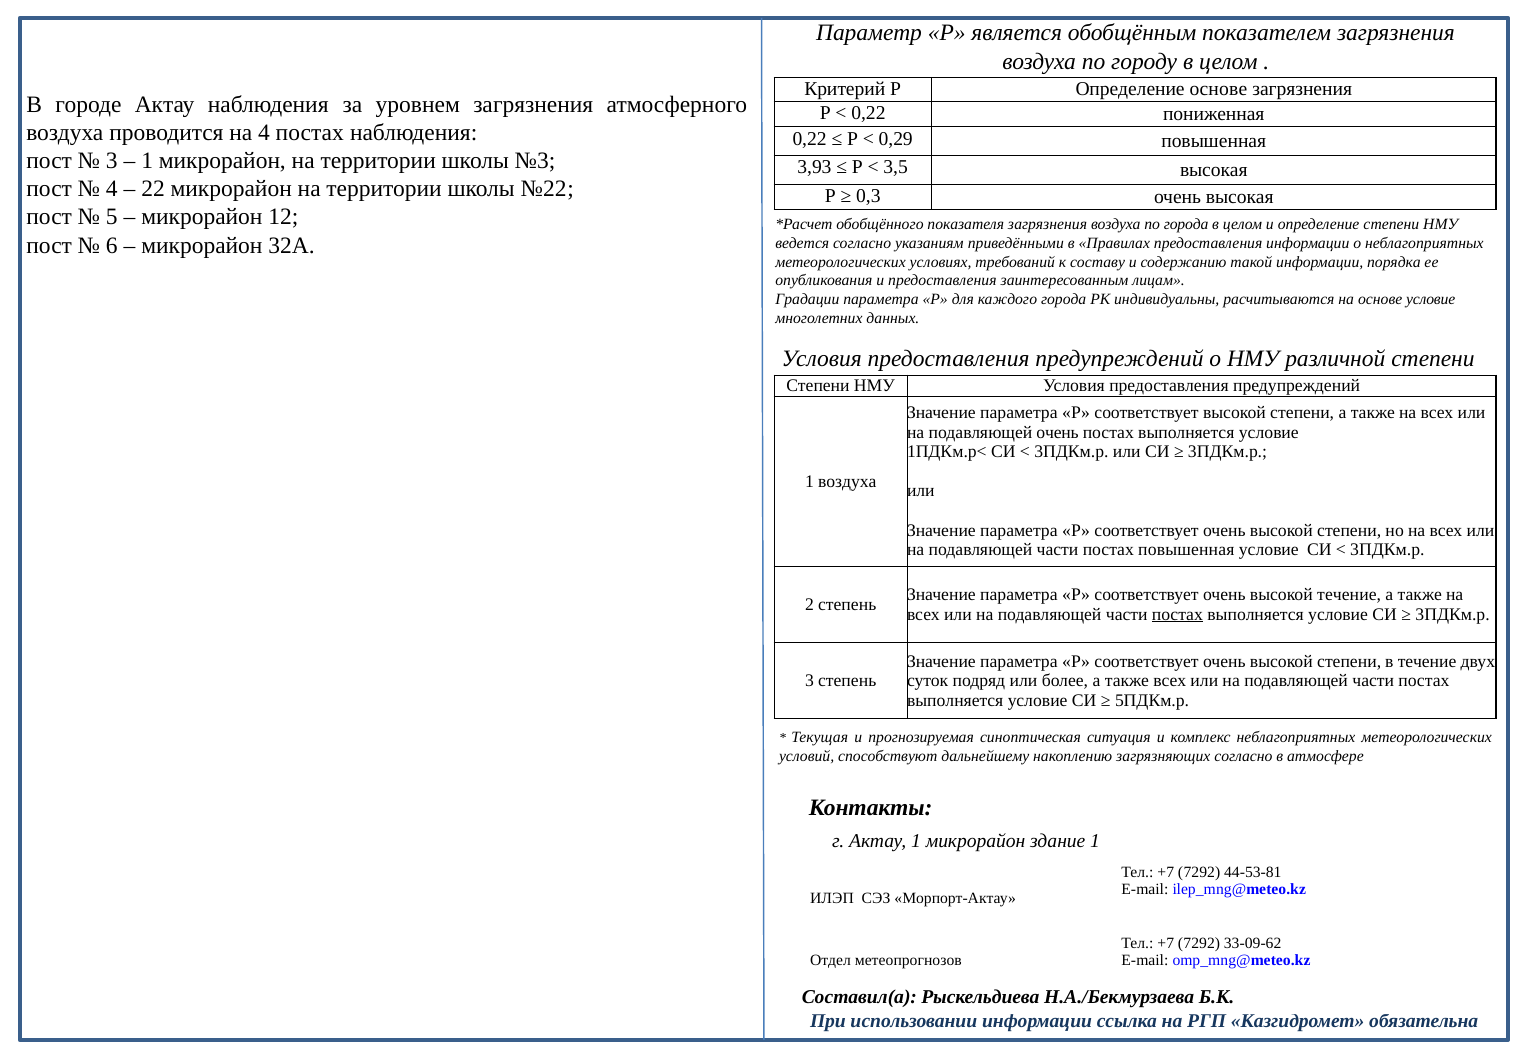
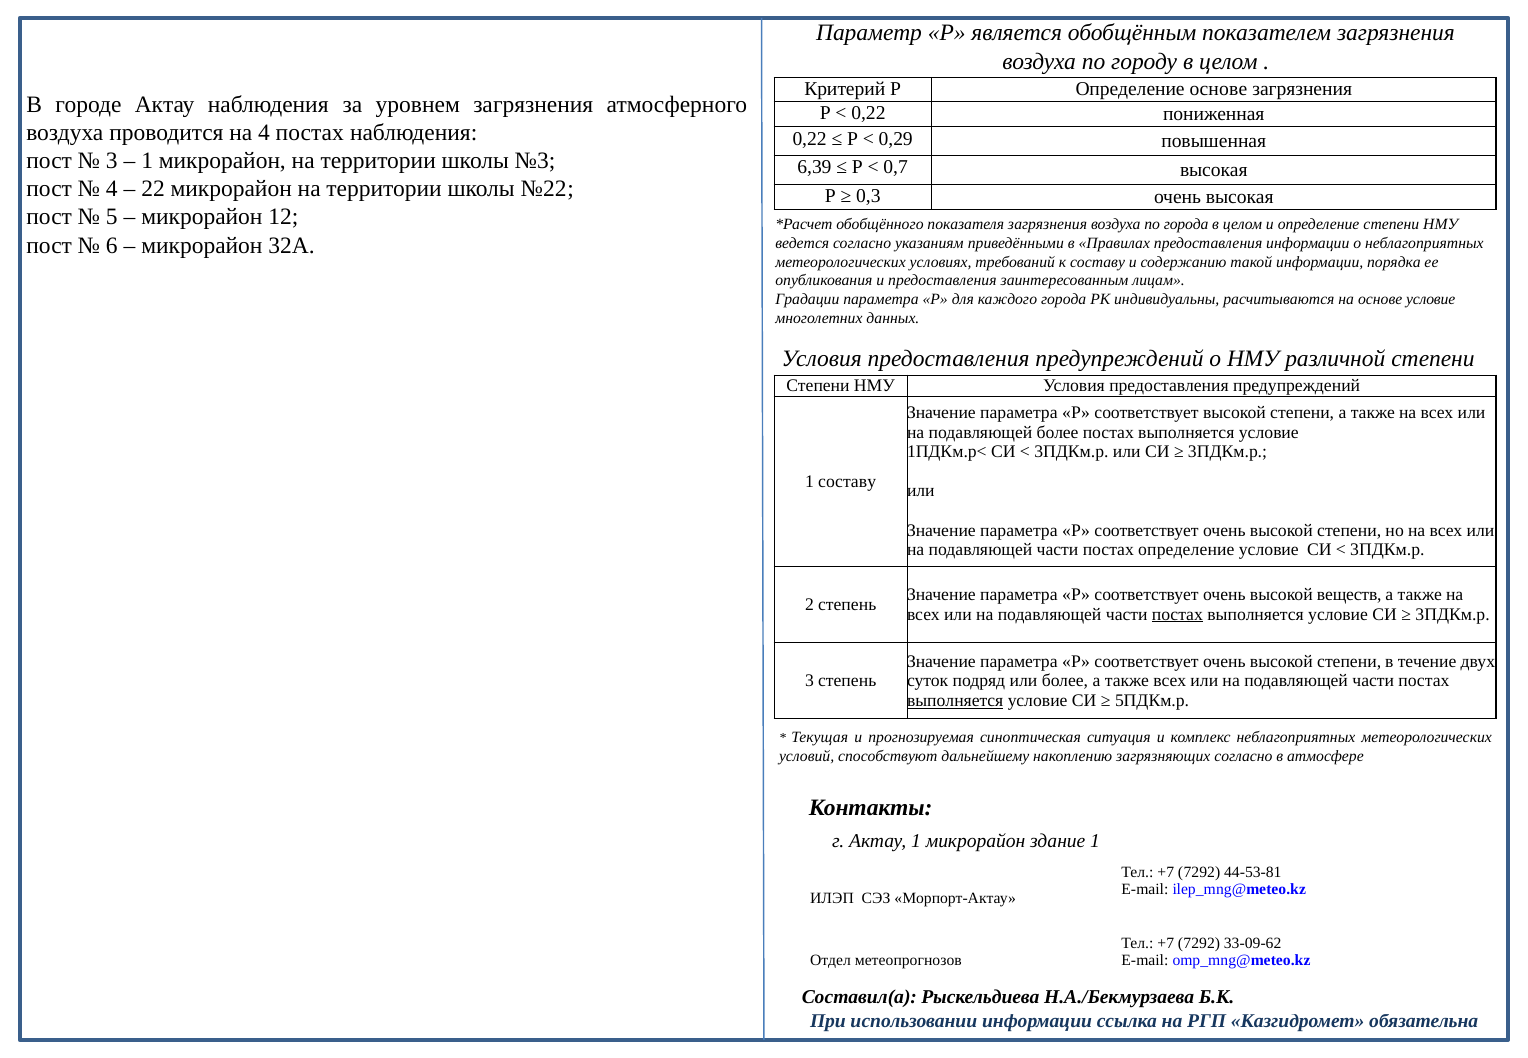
3,93: 3,93 -> 6,39 (814, 168)
3,5: 3,5 -> 0,7 (896, 168)
подавляющей очень: очень -> более (1058, 432)
1 воздуха: воздуха -> составу (847, 481)
постах повышенная: повышенная -> определение (1186, 550)
высокой течение: течение -> веществ (1349, 595)
выполняется underline: none -> present (955, 700)
